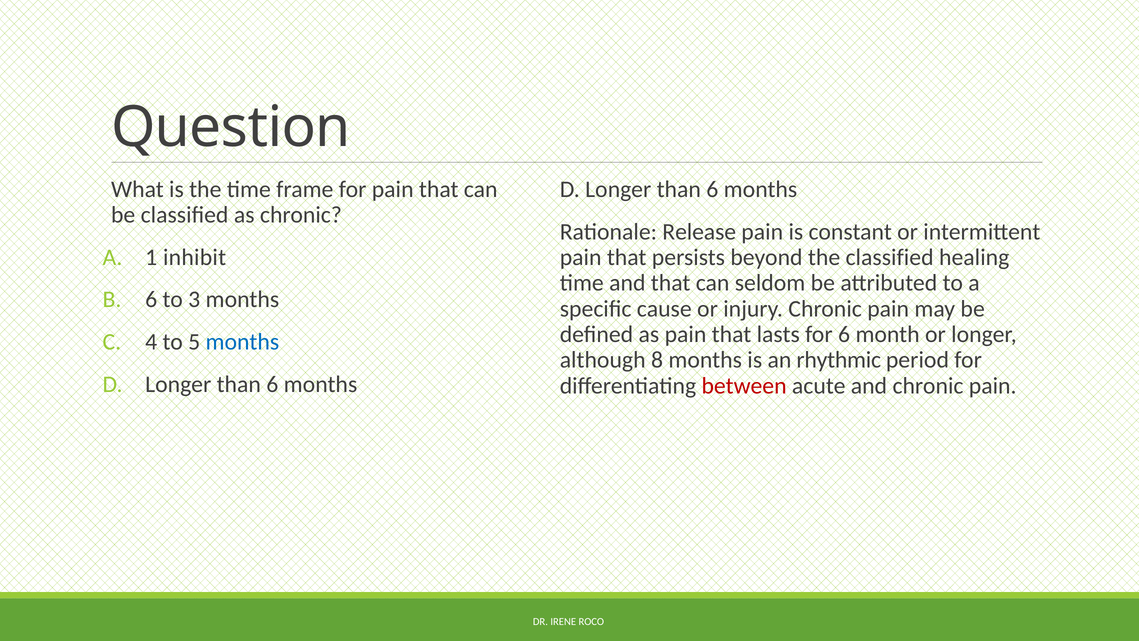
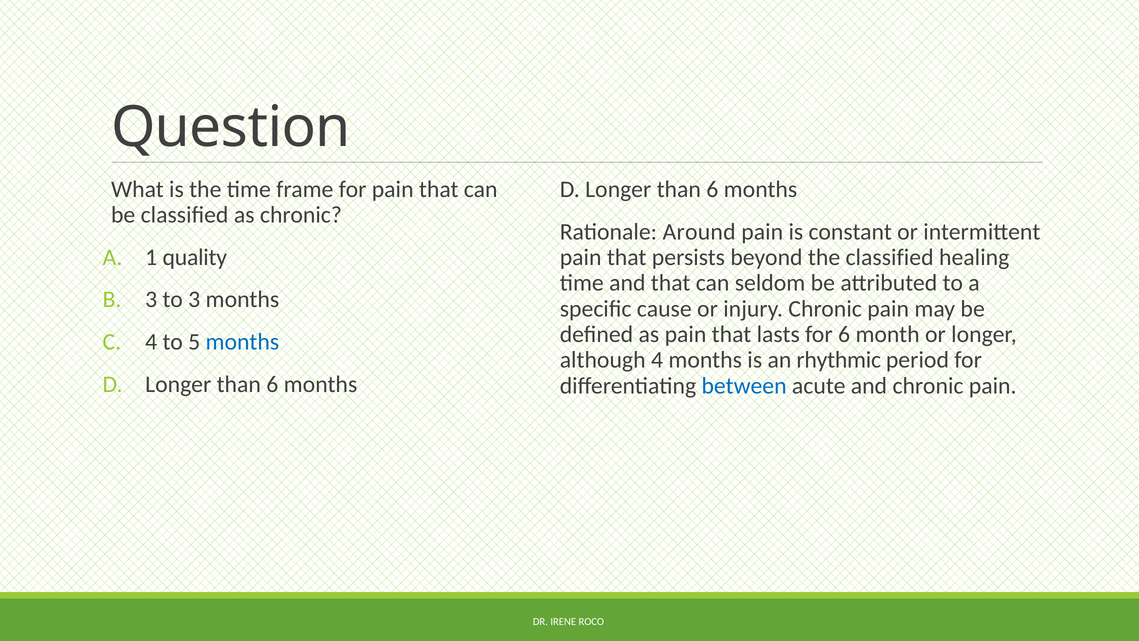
Release: Release -> Around (699, 232)
inhibit: inhibit -> quality (195, 257)
6: 6 -> 3 (151, 299)
although 8: 8 -> 4 (657, 360)
between colour: red -> blue (744, 386)
